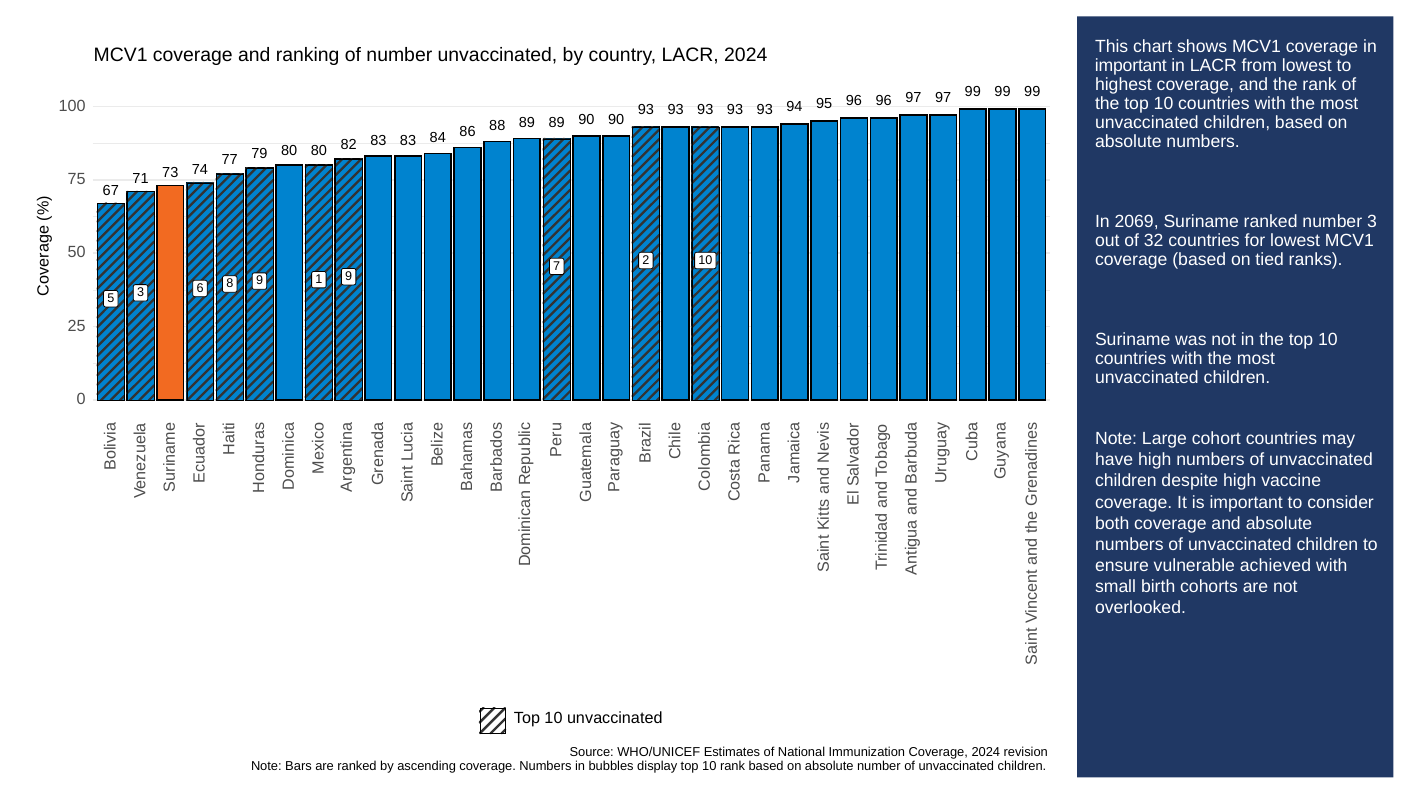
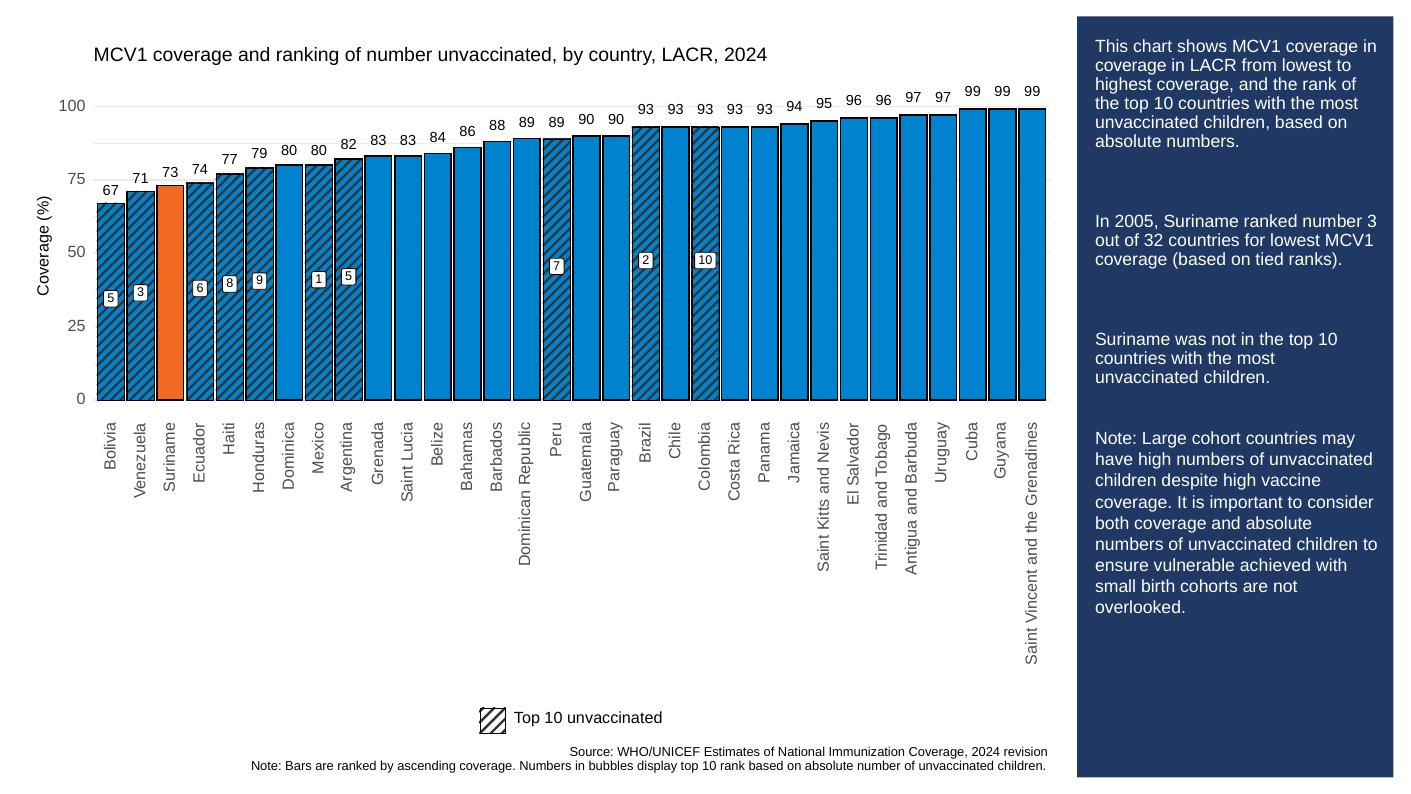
important: important -> coverage (1131, 65)
2069: 2069 -> 2005 (1137, 221)
1 9: 9 -> 5 (349, 276)
